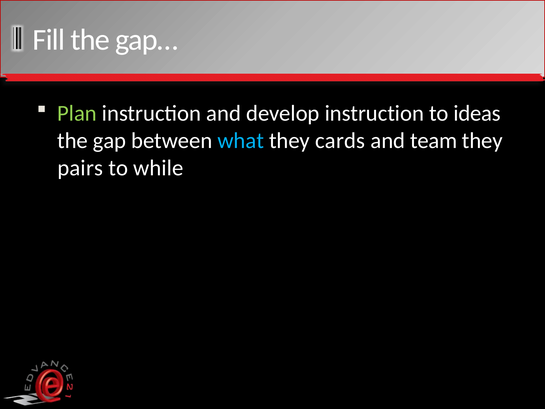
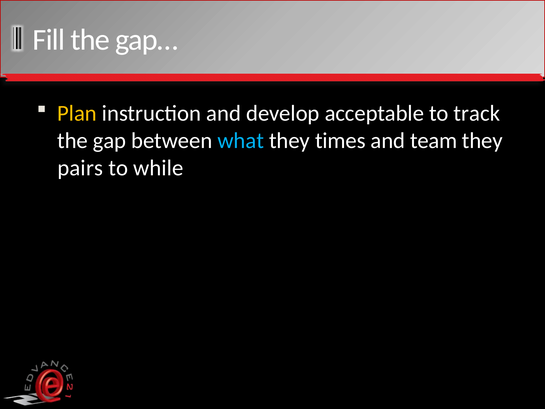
Plan colour: light green -> yellow (77, 113)
develop instruction: instruction -> acceptable (374, 113)
ideas: ideas -> track (477, 113)
cards: cards -> times (340, 141)
